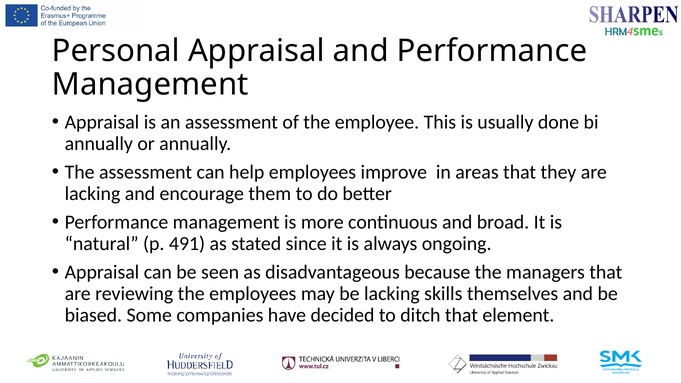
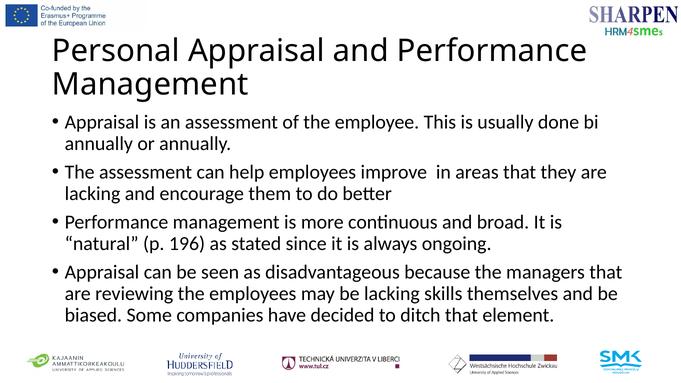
491: 491 -> 196 (187, 244)
